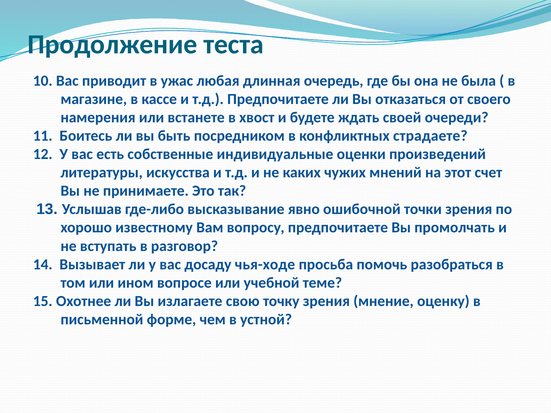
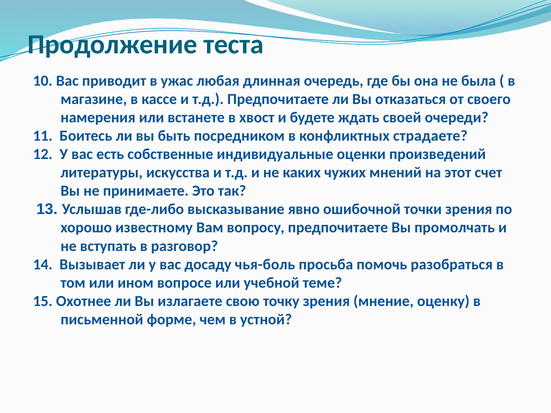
чья-ходе: чья-ходе -> чья-боль (265, 264)
